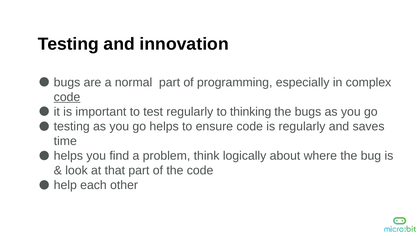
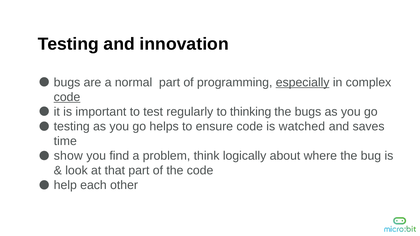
especially underline: none -> present (303, 82)
is regularly: regularly -> watched (302, 127)
helps: helps -> show (68, 156)
